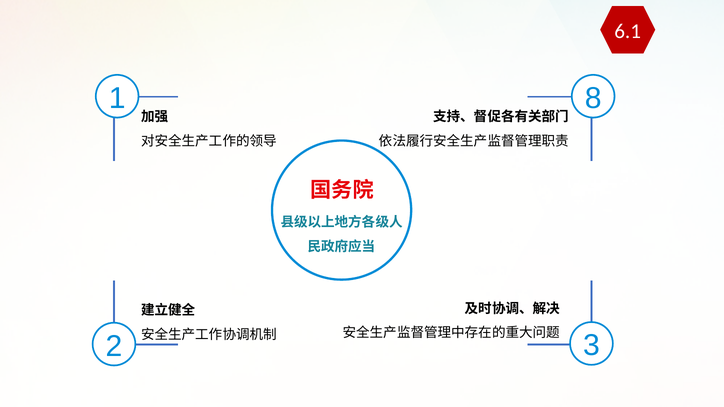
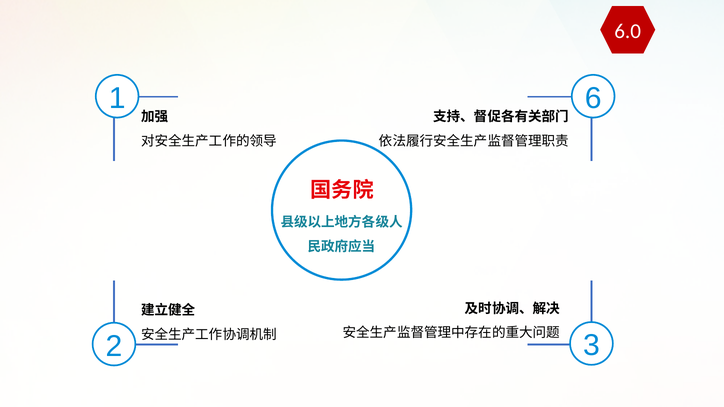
6.1: 6.1 -> 6.0 (628, 31)
8: 8 -> 6 (593, 98)
